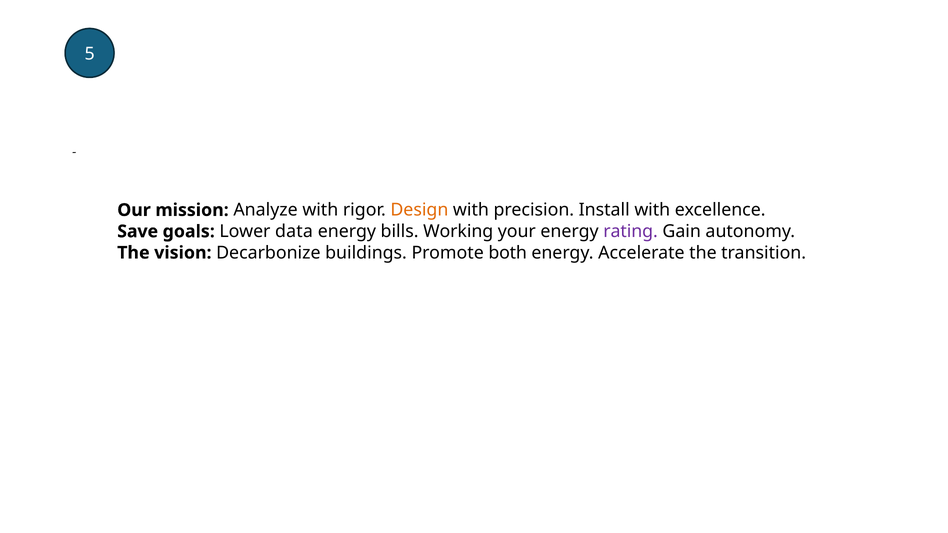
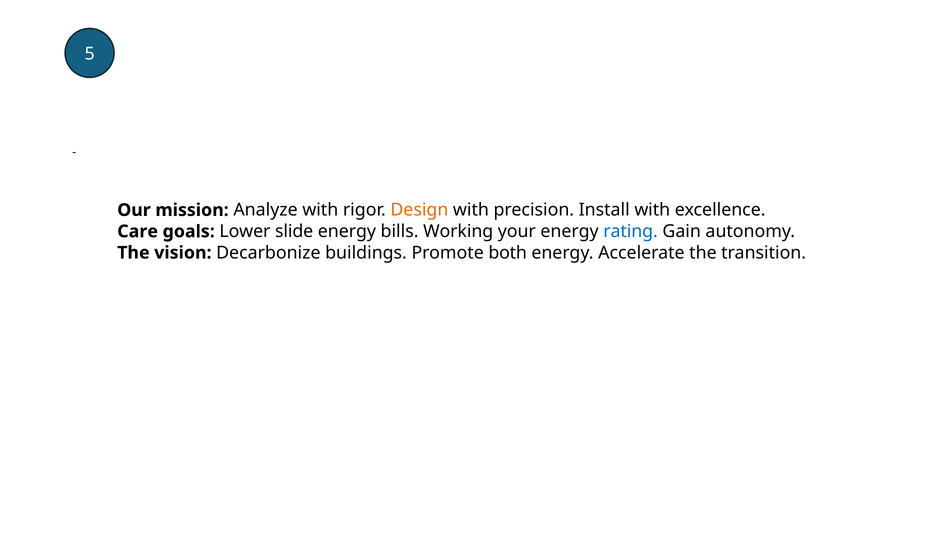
Save: Save -> Care (138, 232)
data: data -> slide (294, 232)
rating colour: purple -> blue (631, 232)
